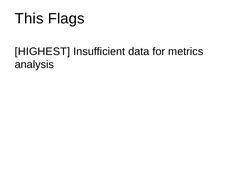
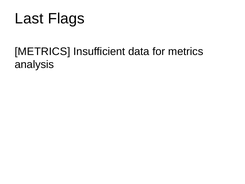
This: This -> Last (29, 19)
HIGHEST: HIGHEST -> METRICS (42, 51)
